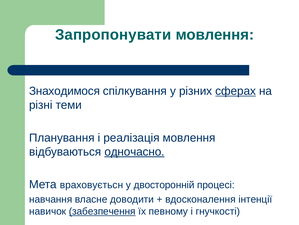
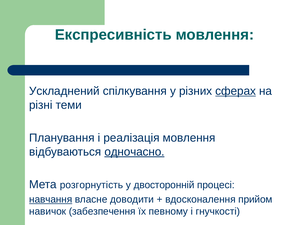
Запропонувати: Запропонувати -> Експресивність (113, 35)
Знаходимося: Знаходимося -> Ускладнений (64, 91)
враховуєтьсн: враховуєтьсн -> розгорнутість (91, 184)
навчання underline: none -> present (51, 199)
інтенції: інтенції -> прийом (255, 199)
забезпечення underline: present -> none (102, 211)
